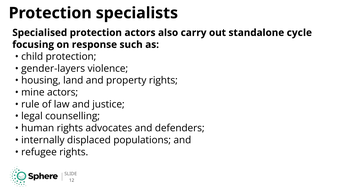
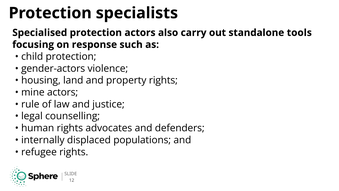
cycle: cycle -> tools (299, 33)
gender-layers: gender-layers -> gender-actors (53, 68)
